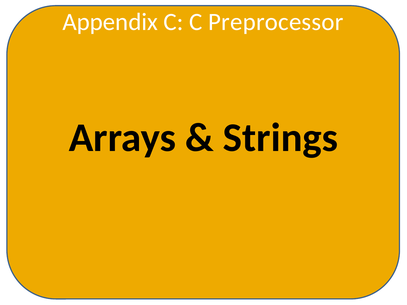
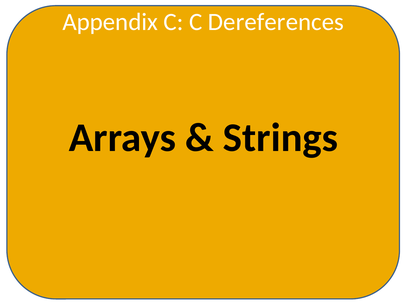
Preprocessor: Preprocessor -> Dereferences (276, 22)
